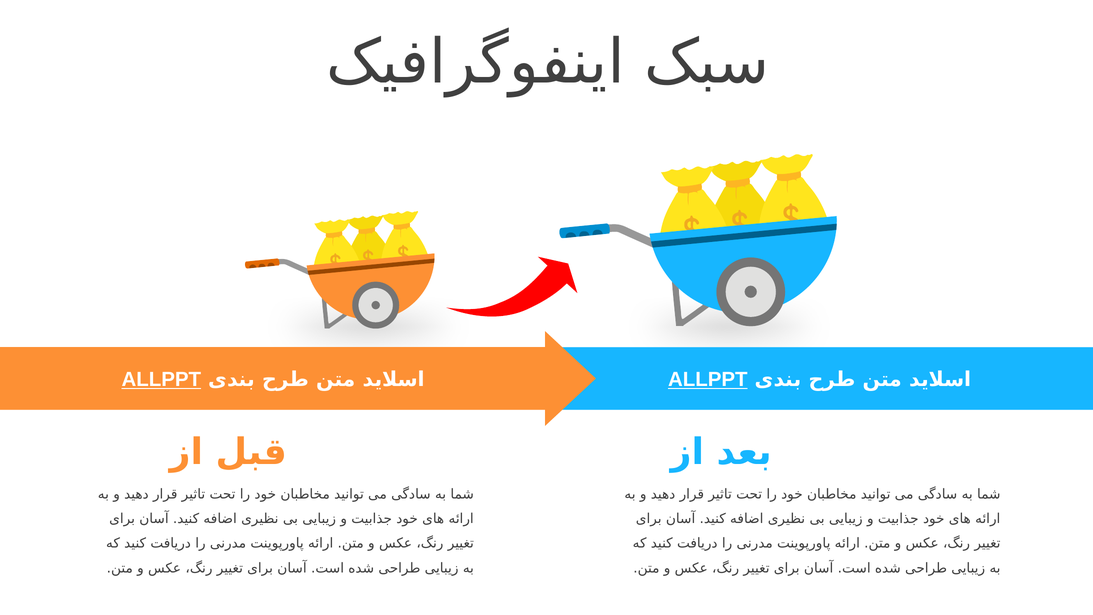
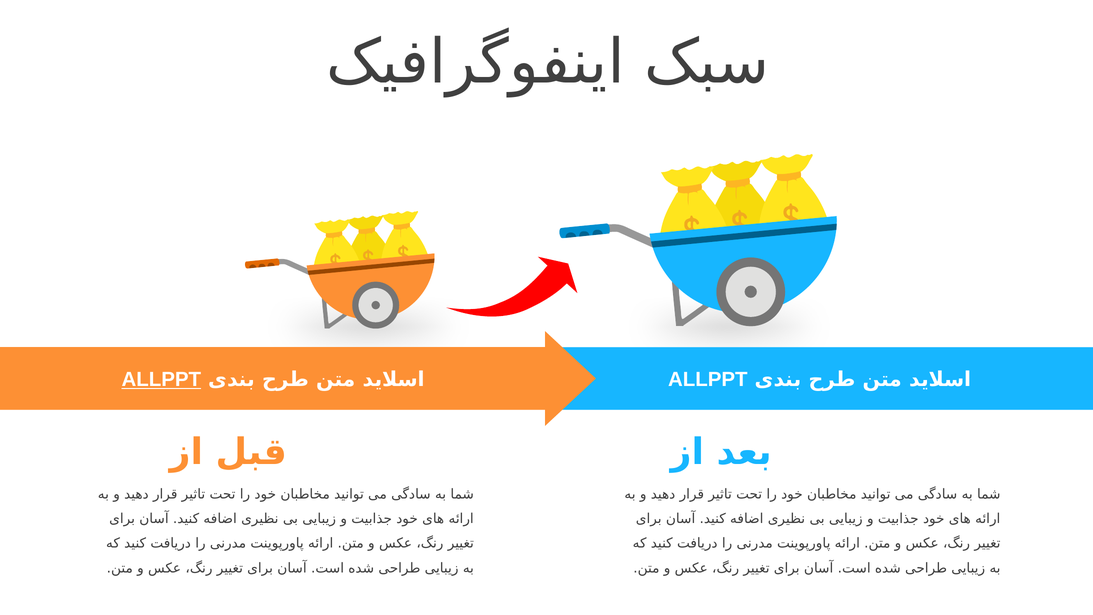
ALLPPT underline: present -> none (708, 380)
